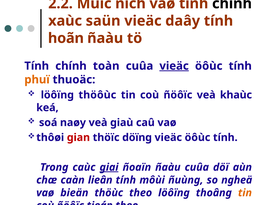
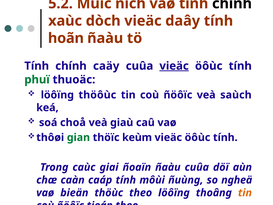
2.2: 2.2 -> 5.2 (61, 4)
saün: saün -> dòch (103, 21)
toàn: toàn -> caäy (106, 66)
phuï colour: orange -> green (37, 80)
khaùc: khaùc -> saùch (236, 95)
naøy: naøy -> choå (73, 122)
gian colour: red -> green (78, 137)
döïng: döïng -> keùm (137, 137)
giai underline: present -> none (109, 167)
lieân: lieân -> caáp (100, 180)
